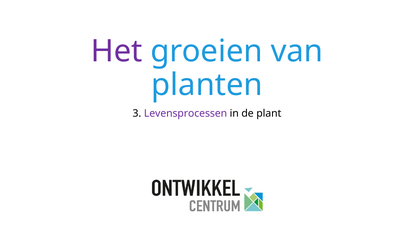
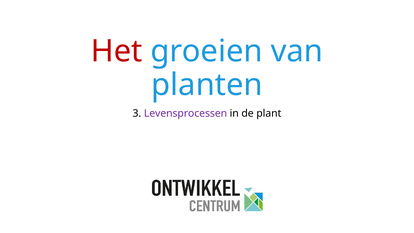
Het colour: purple -> red (117, 51)
